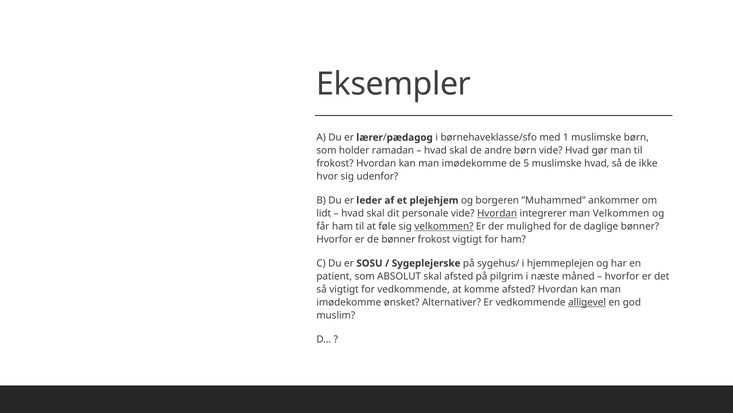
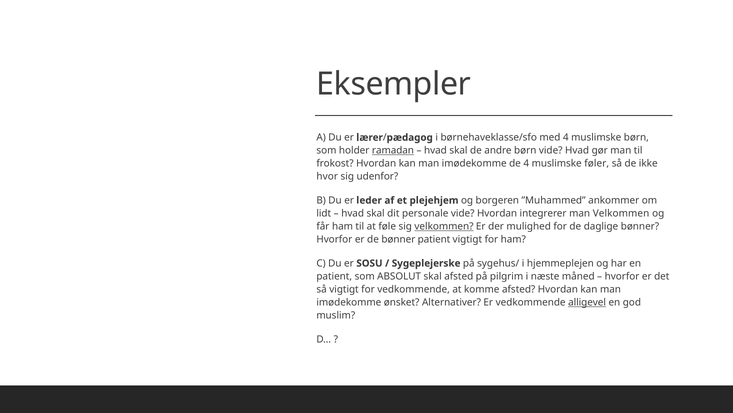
med 1: 1 -> 4 (566, 137)
ramadan underline: none -> present (393, 150)
de 5: 5 -> 4 (526, 163)
muslimske hvad: hvad -> føler (597, 163)
Hvordan underline: present -> none (497, 213)
bønner frokost: frokost -> patient (434, 239)
